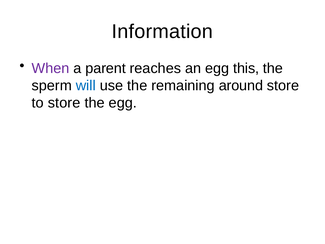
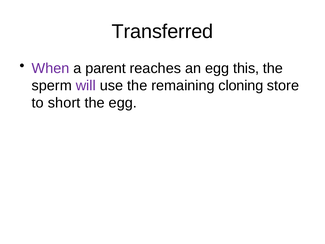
Information: Information -> Transferred (162, 31)
will colour: blue -> purple (86, 86)
around: around -> cloning (241, 86)
to store: store -> short (64, 103)
